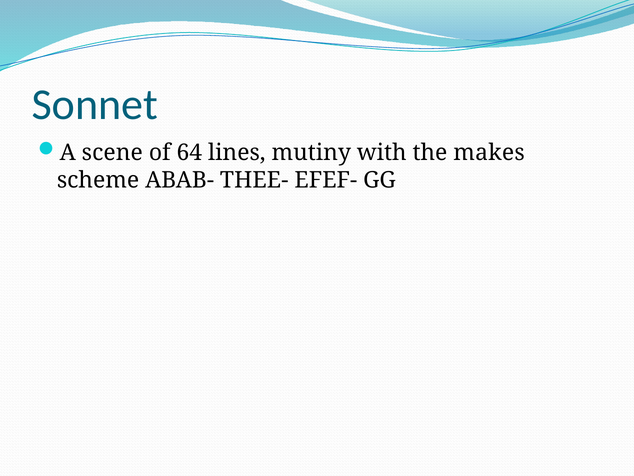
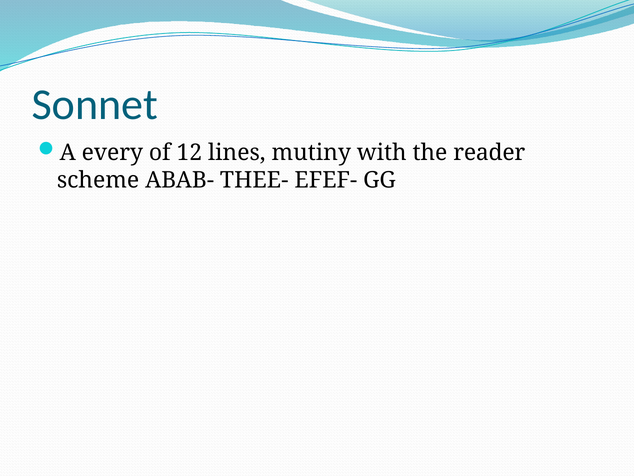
scene: scene -> every (112, 153)
64: 64 -> 12 (189, 153)
makes: makes -> reader (489, 153)
